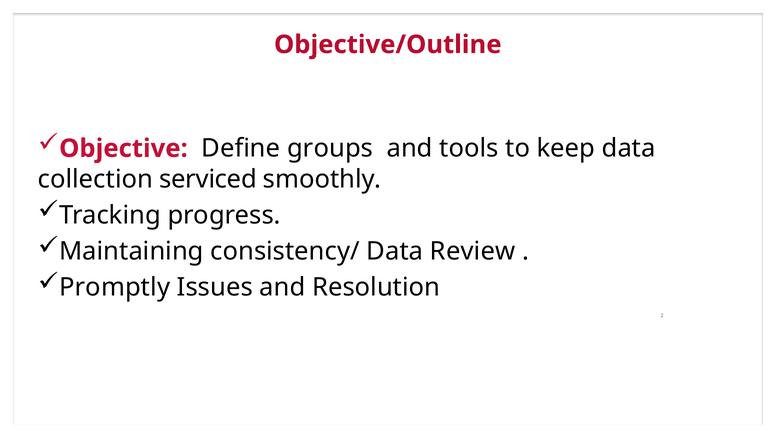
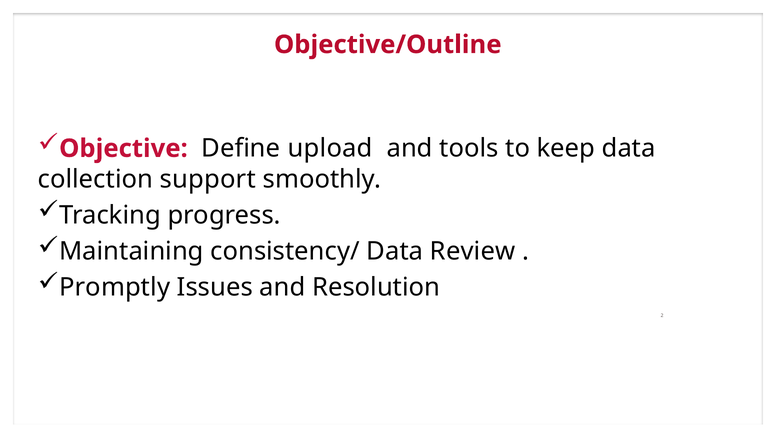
groups: groups -> upload (330, 148)
serviced: serviced -> support (208, 179)
